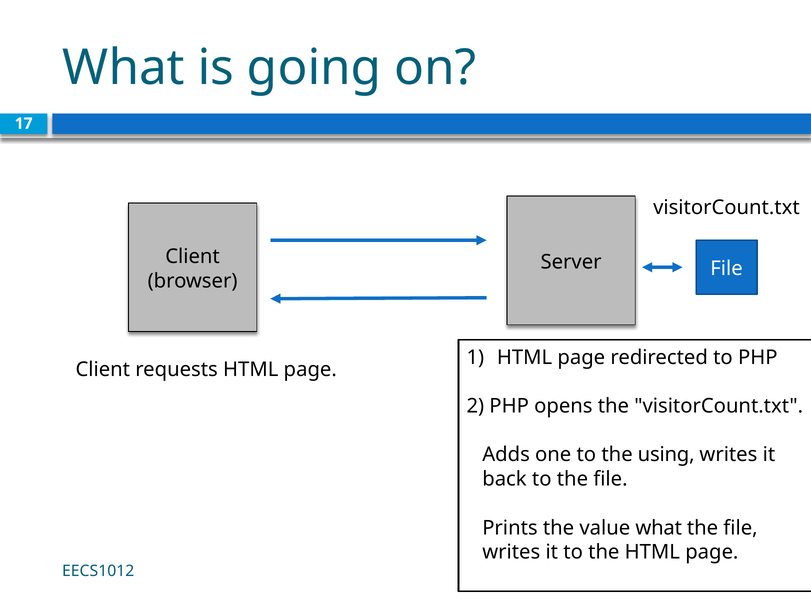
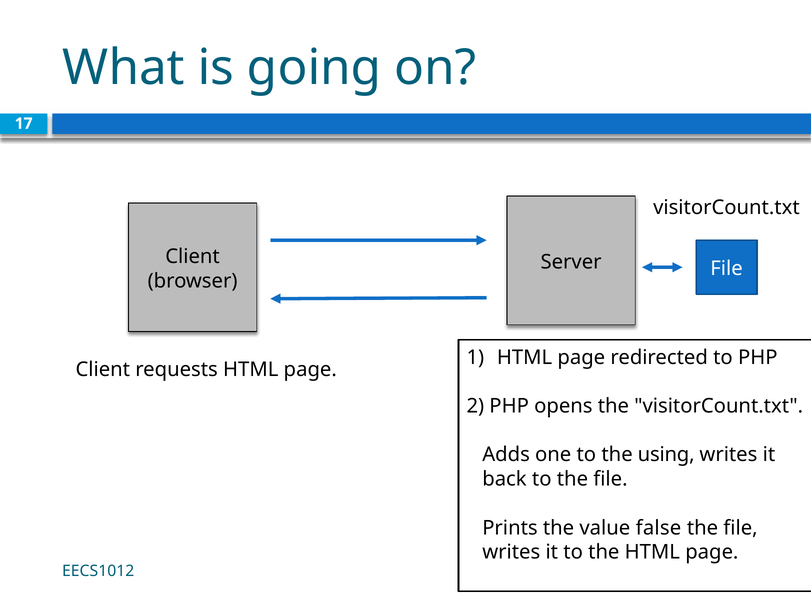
value what: what -> false (659, 527)
